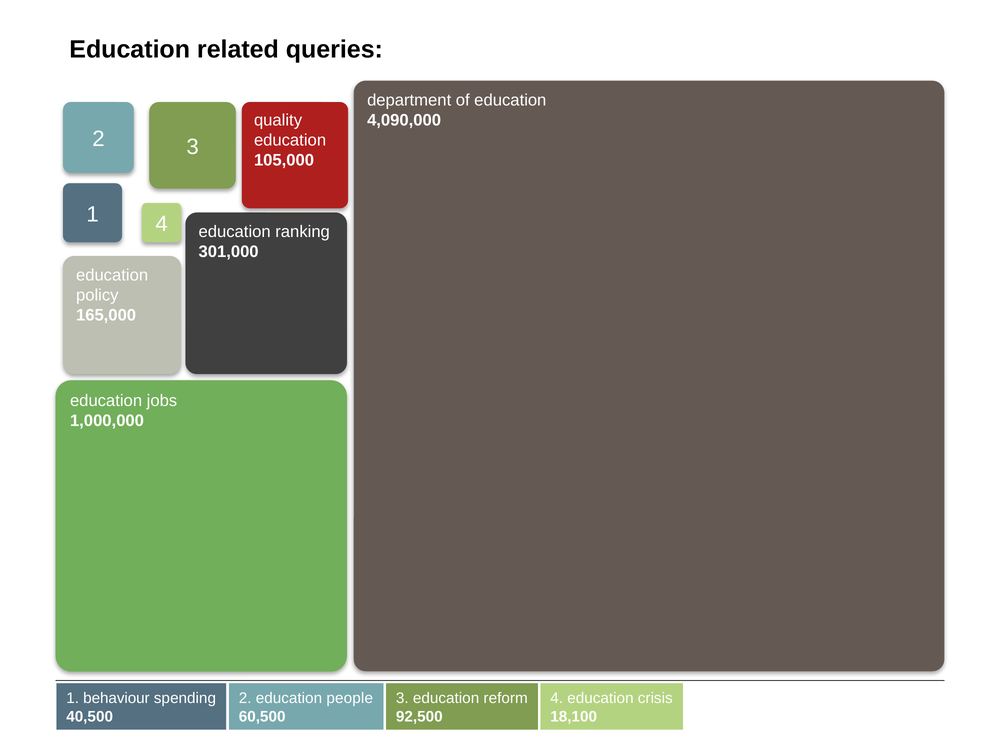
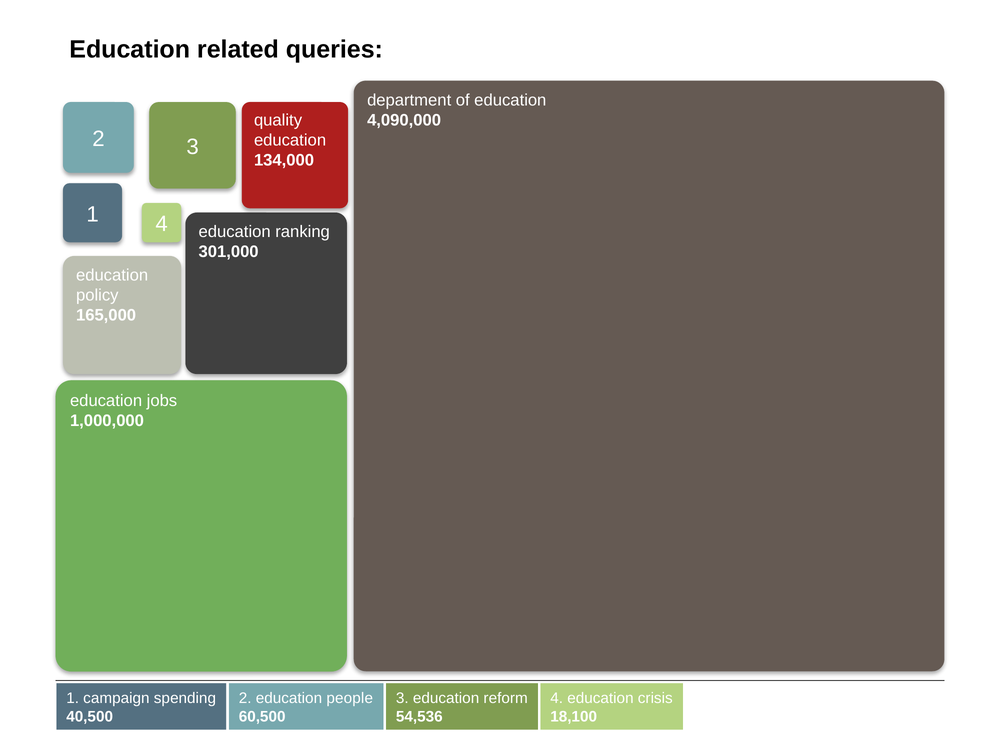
105,000: 105,000 -> 134,000 (284, 160)
behaviour: behaviour -> campaign (116, 698)
92,500: 92,500 -> 54,536 (419, 717)
